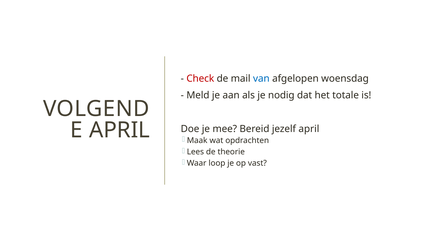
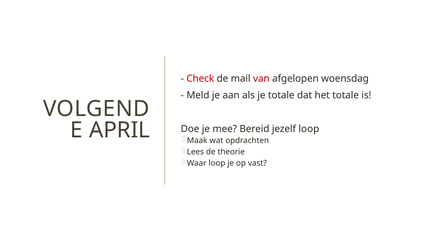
van colour: blue -> red (261, 79)
je nodig: nodig -> totale (281, 96)
jezelf april: april -> loop (309, 129)
